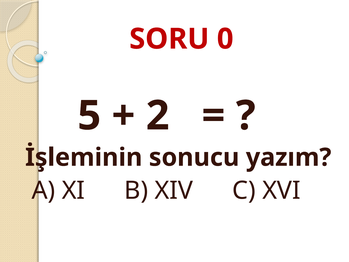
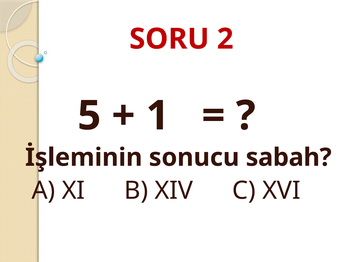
0: 0 -> 2 (225, 39)
2: 2 -> 1 (158, 116)
yazım: yazım -> sabah (289, 157)
